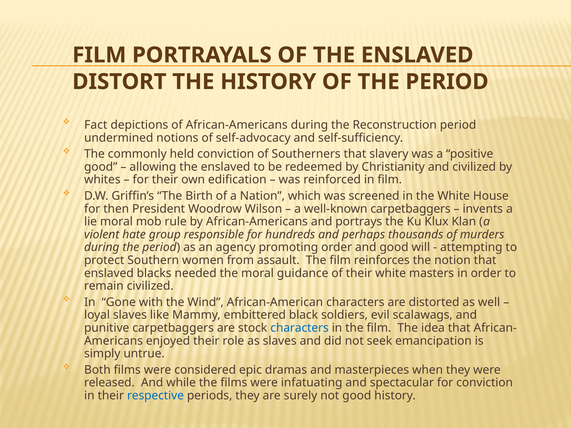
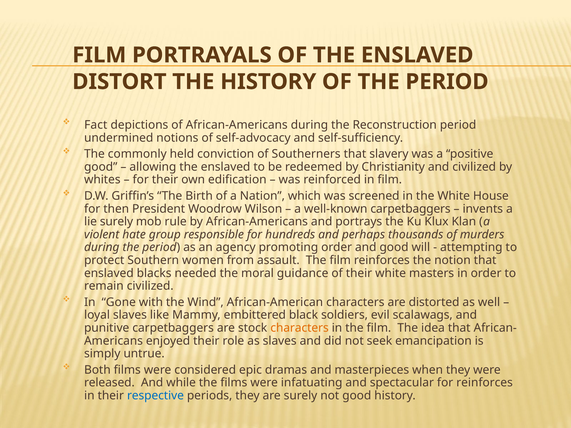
lie moral: moral -> surely (116, 222)
characters colour: blue -> orange (300, 328)
for conviction: conviction -> reinforces (485, 383)
